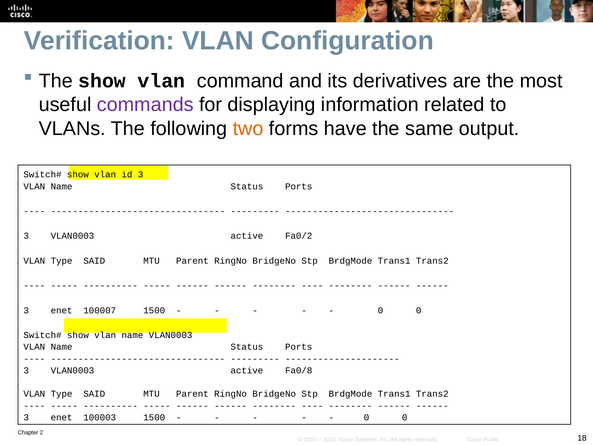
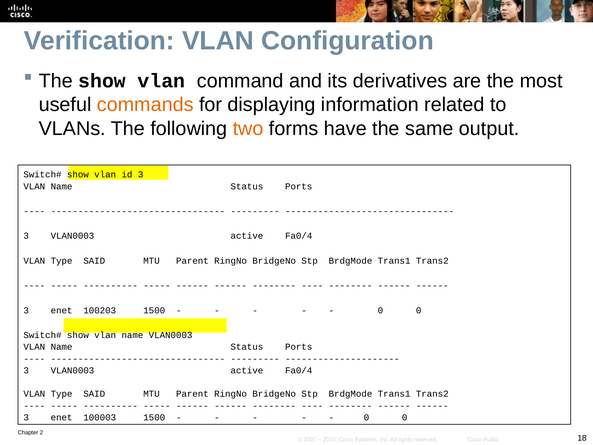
commands colour: purple -> orange (145, 105)
Fa0/2: Fa0/2 -> Fa0/4 (299, 236)
100007: 100007 -> 100203 (100, 310)
Fa0/8: Fa0/8 -> Fa0/4 (299, 370)
